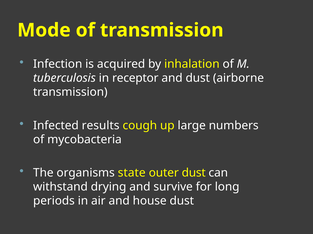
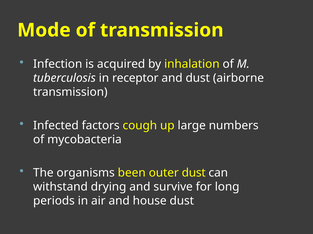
results: results -> factors (101, 126)
state: state -> been (132, 173)
